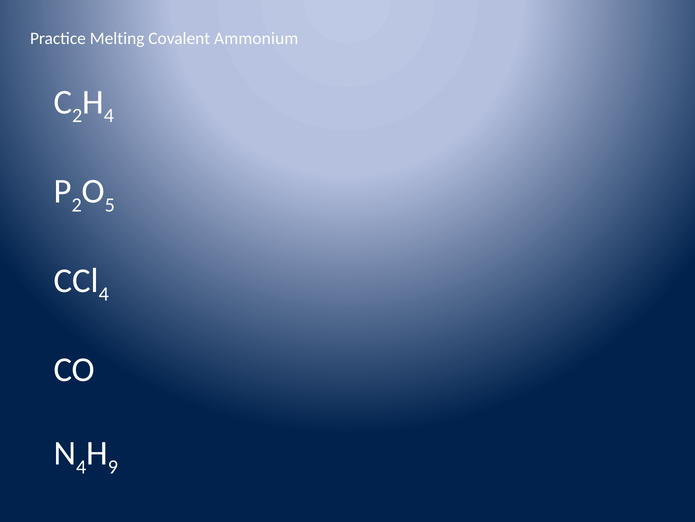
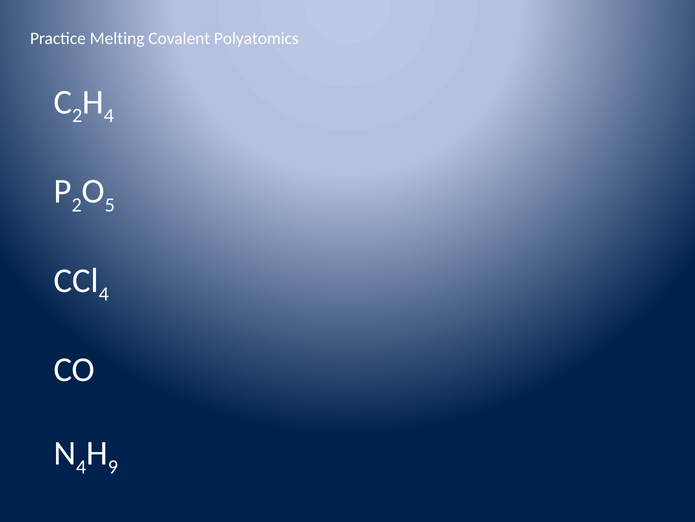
Ammonium: Ammonium -> Polyatomics (256, 38)
